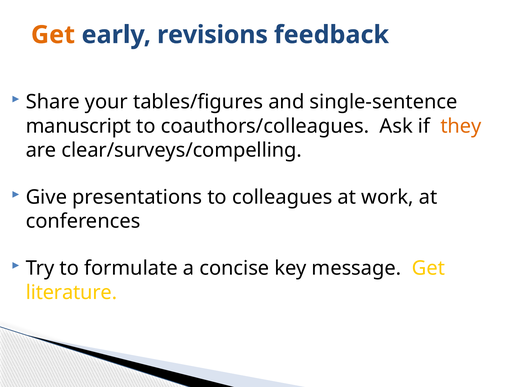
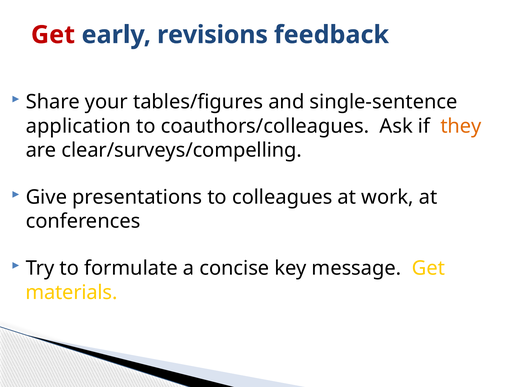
Get colour: orange -> red (53, 35)
manuscript: manuscript -> application (78, 126)
literature: literature -> materials (71, 293)
